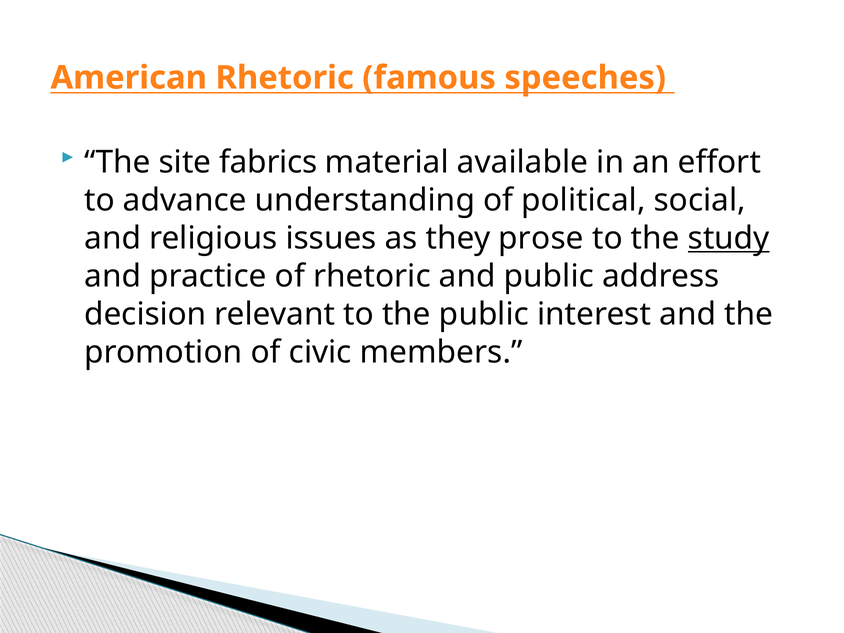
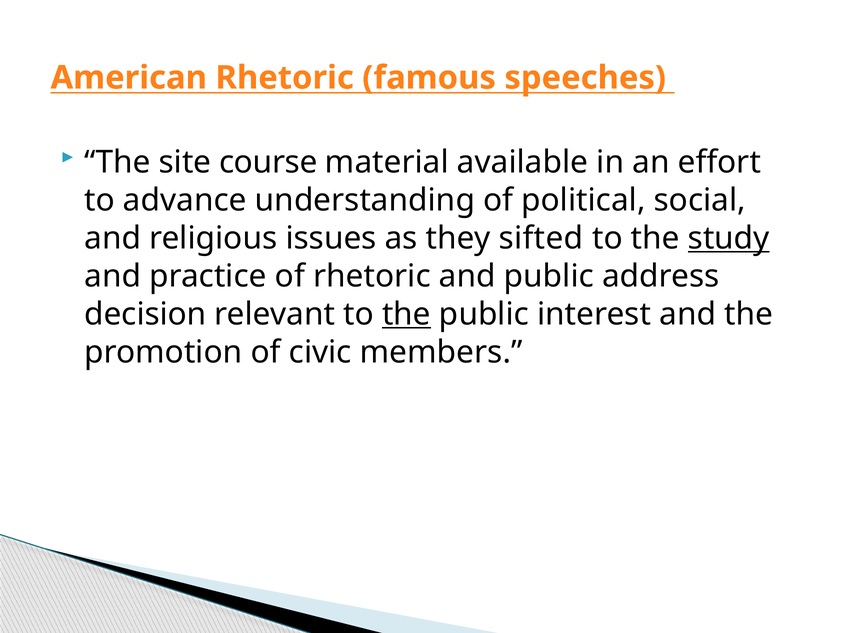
fabrics: fabrics -> course (268, 162)
prose: prose -> sifted (541, 238)
the underline: none -> present (406, 314)
